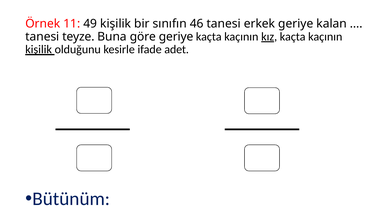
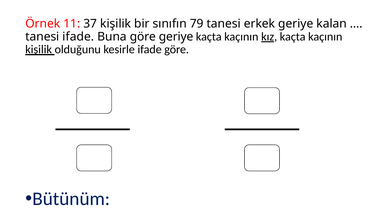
49: 49 -> 37 (90, 24)
46: 46 -> 79 (197, 24)
tanesi teyze: teyze -> ifade (78, 37)
ifade adet: adet -> göre (177, 50)
